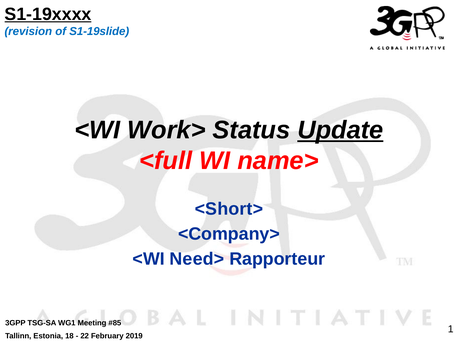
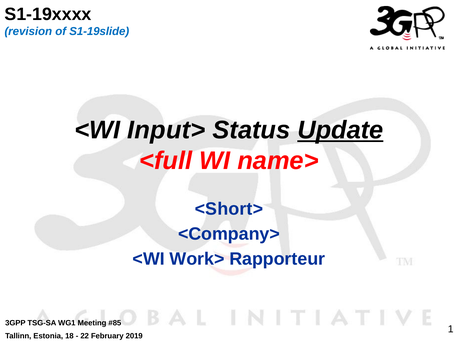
S1-19xxxx underline: present -> none (48, 14)
Work>: Work> -> Input> (166, 130)
Need>: Need> -> Work> (197, 259)
